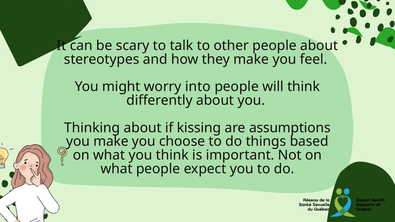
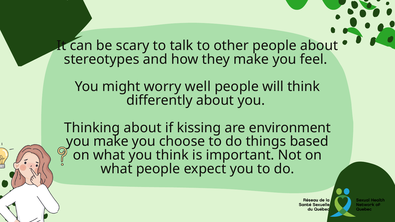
into: into -> well (198, 87)
assumptions: assumptions -> environment (290, 128)
